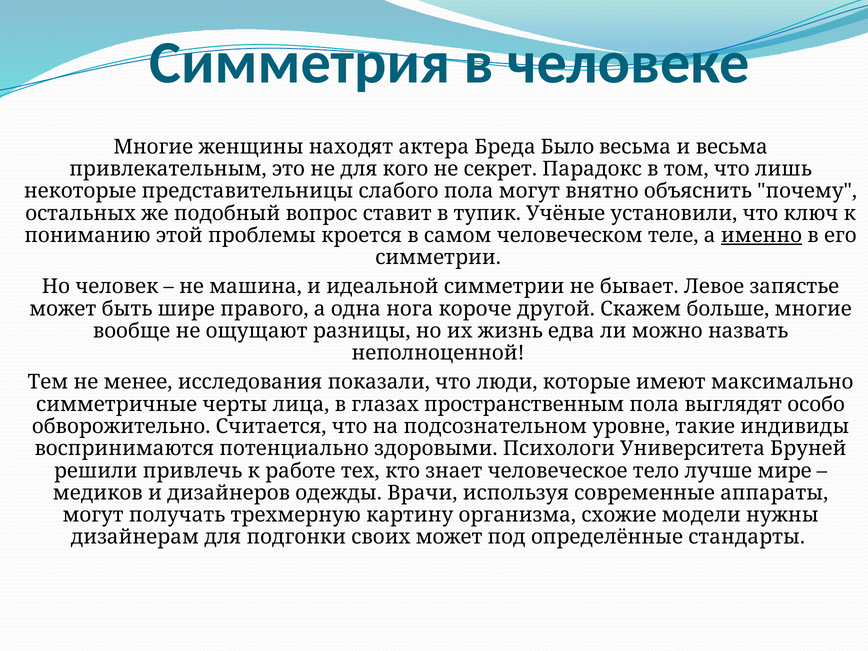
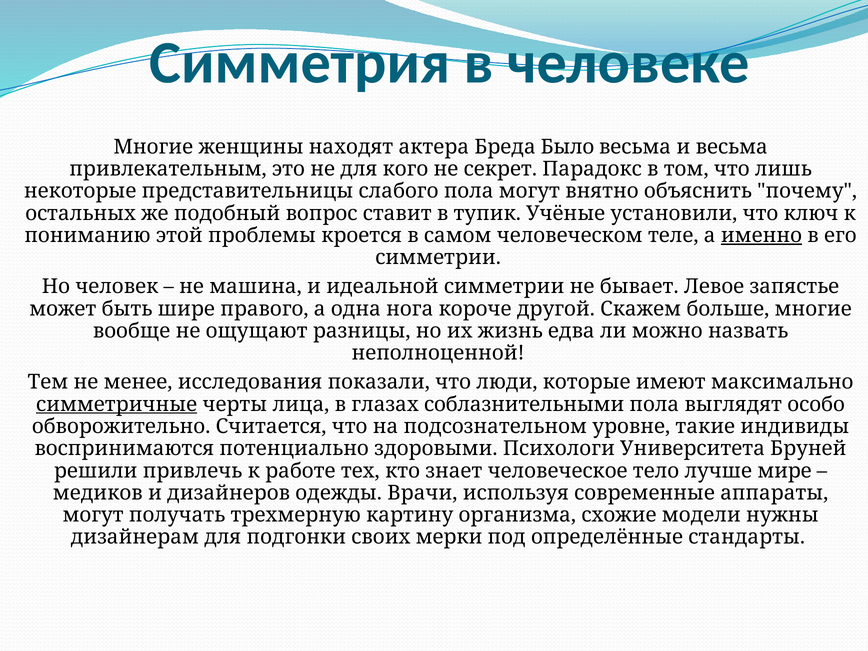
симметричные underline: none -> present (117, 404)
пространственным: пространственным -> соблазнительными (524, 404)
своих может: может -> мерки (449, 537)
